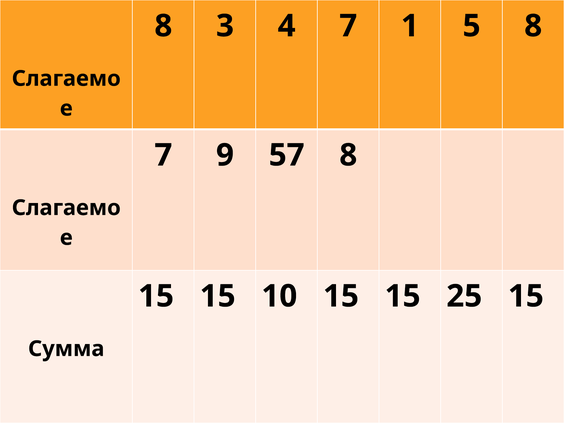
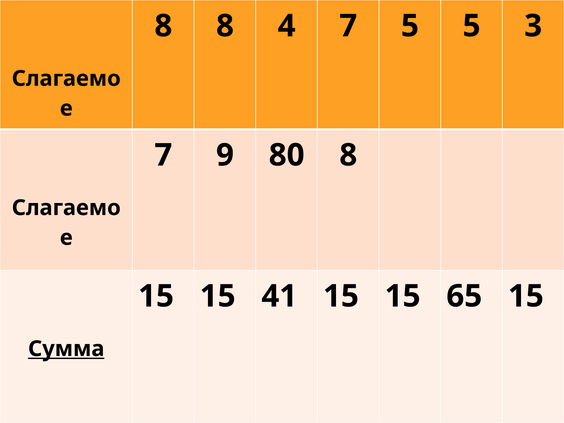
8 3: 3 -> 8 (225, 26)
7 1: 1 -> 5 (410, 26)
5 8: 8 -> 3 (533, 26)
57: 57 -> 80 (287, 155)
10: 10 -> 41 (279, 296)
25: 25 -> 65 (464, 296)
Сумма underline: none -> present (66, 349)
